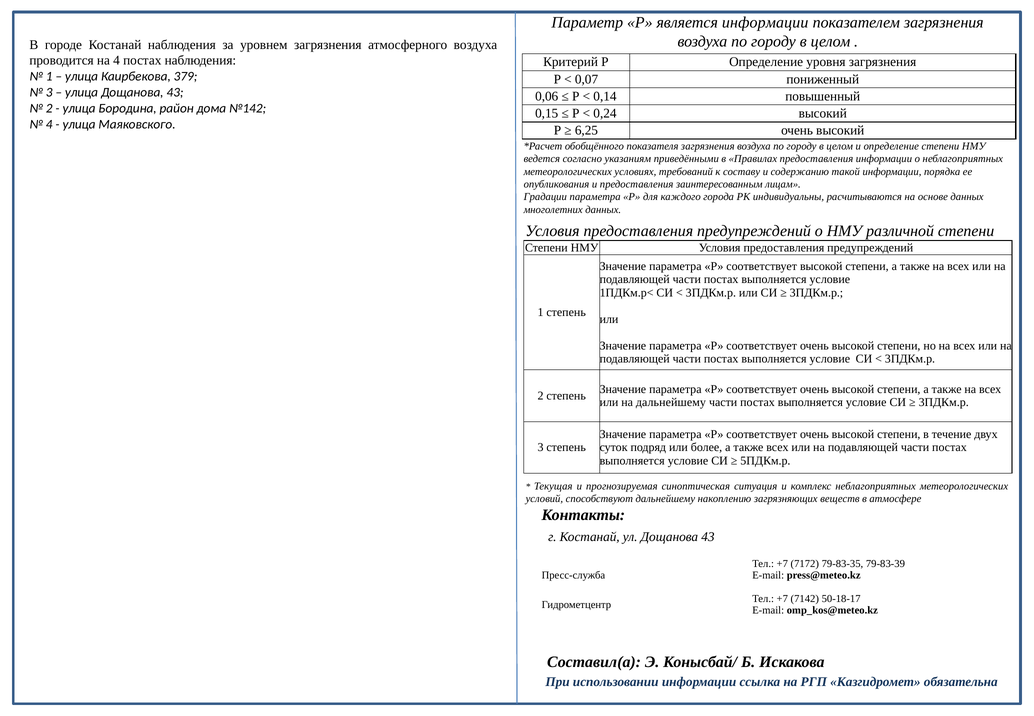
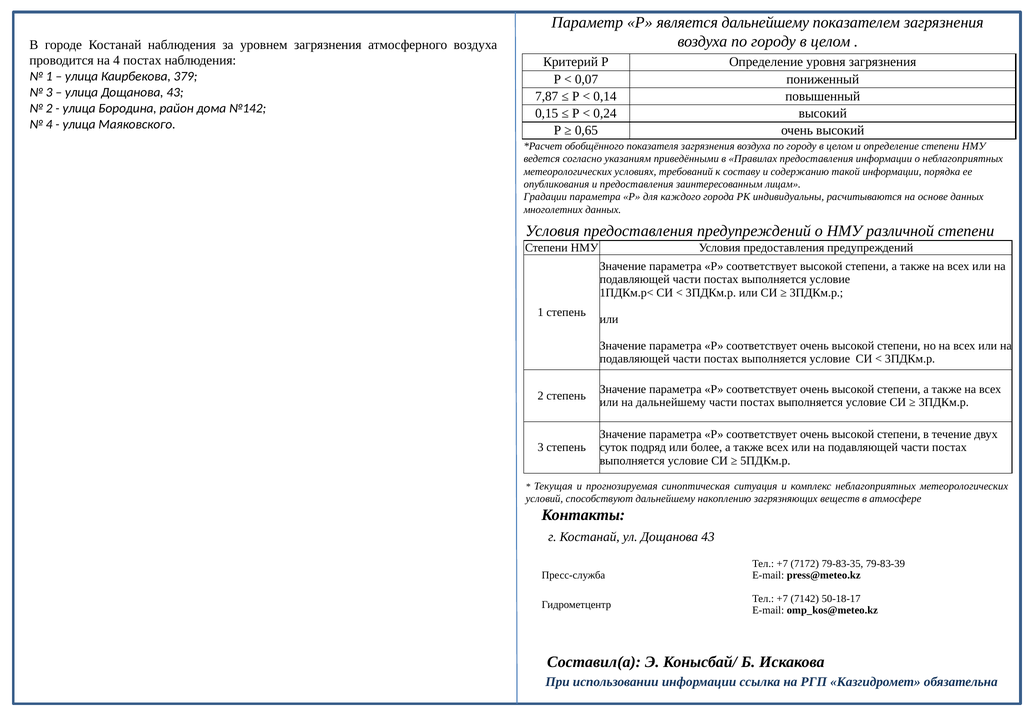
является информации: информации -> дальнейшему (765, 22)
0,06: 0,06 -> 7,87 (547, 96)
6,25: 6,25 -> 0,65 (586, 130)
